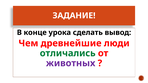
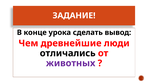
отличались colour: green -> black (68, 53)
